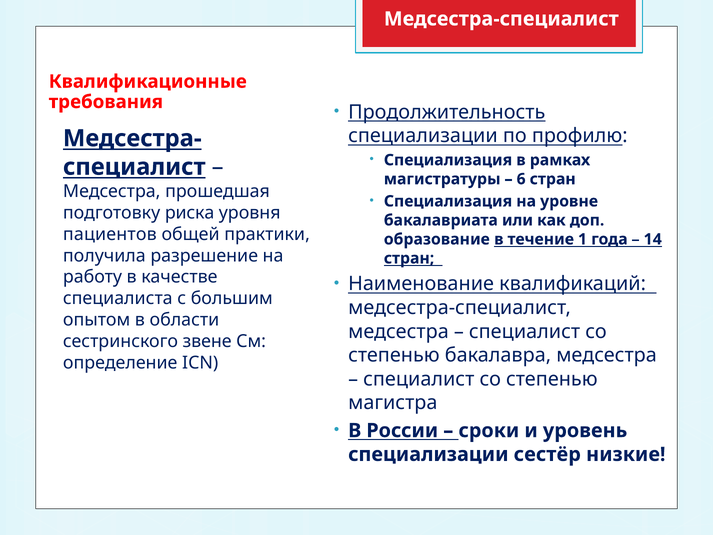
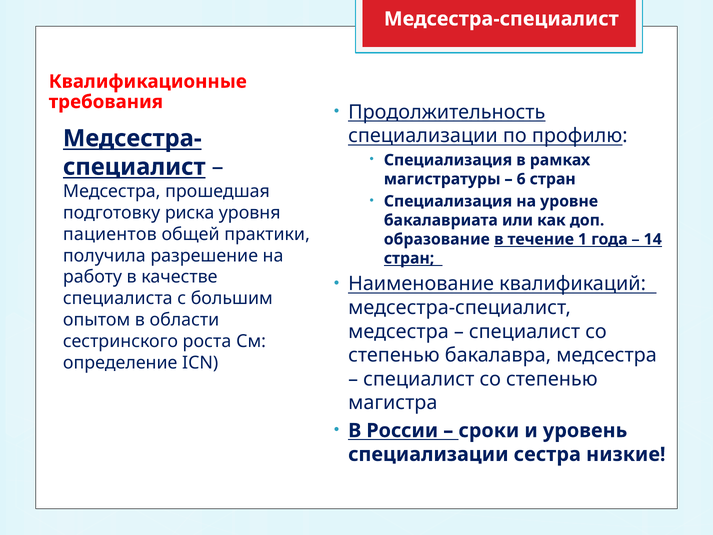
звене: звене -> роста (207, 341)
сестёр: сестёр -> сестра (547, 454)
